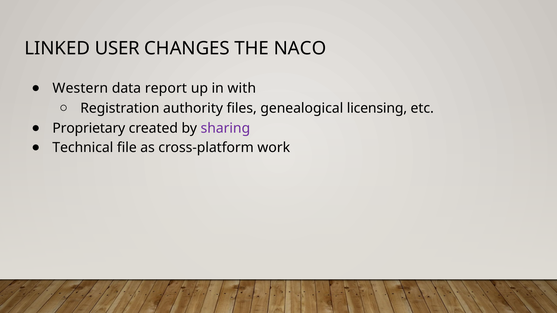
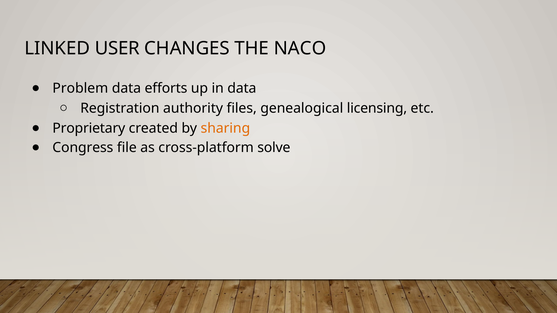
Western: Western -> Problem (80, 88)
report: report -> efforts (166, 88)
in with: with -> data (242, 88)
sharing colour: purple -> orange (225, 129)
Technical: Technical -> Congress (83, 148)
work: work -> solve (274, 148)
